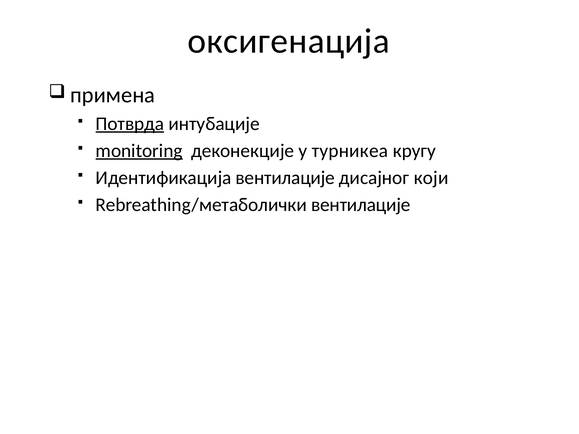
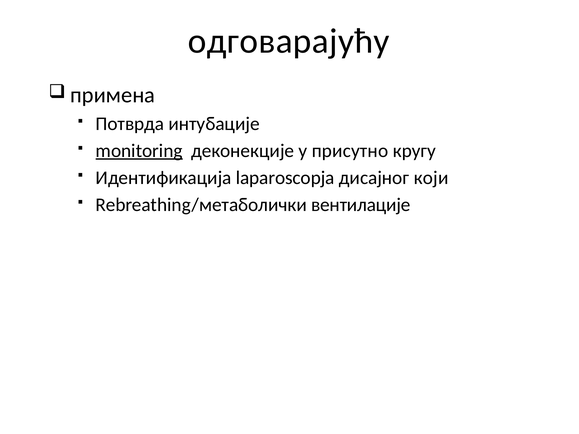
оксигенација: оксигенација -> одговарајућу (289, 41)
Потврда underline: present -> none (130, 124)
турникеа: турникеа -> присутно (350, 151)
Идентификација вентилације: вентилације -> laparoscopја (285, 178)
